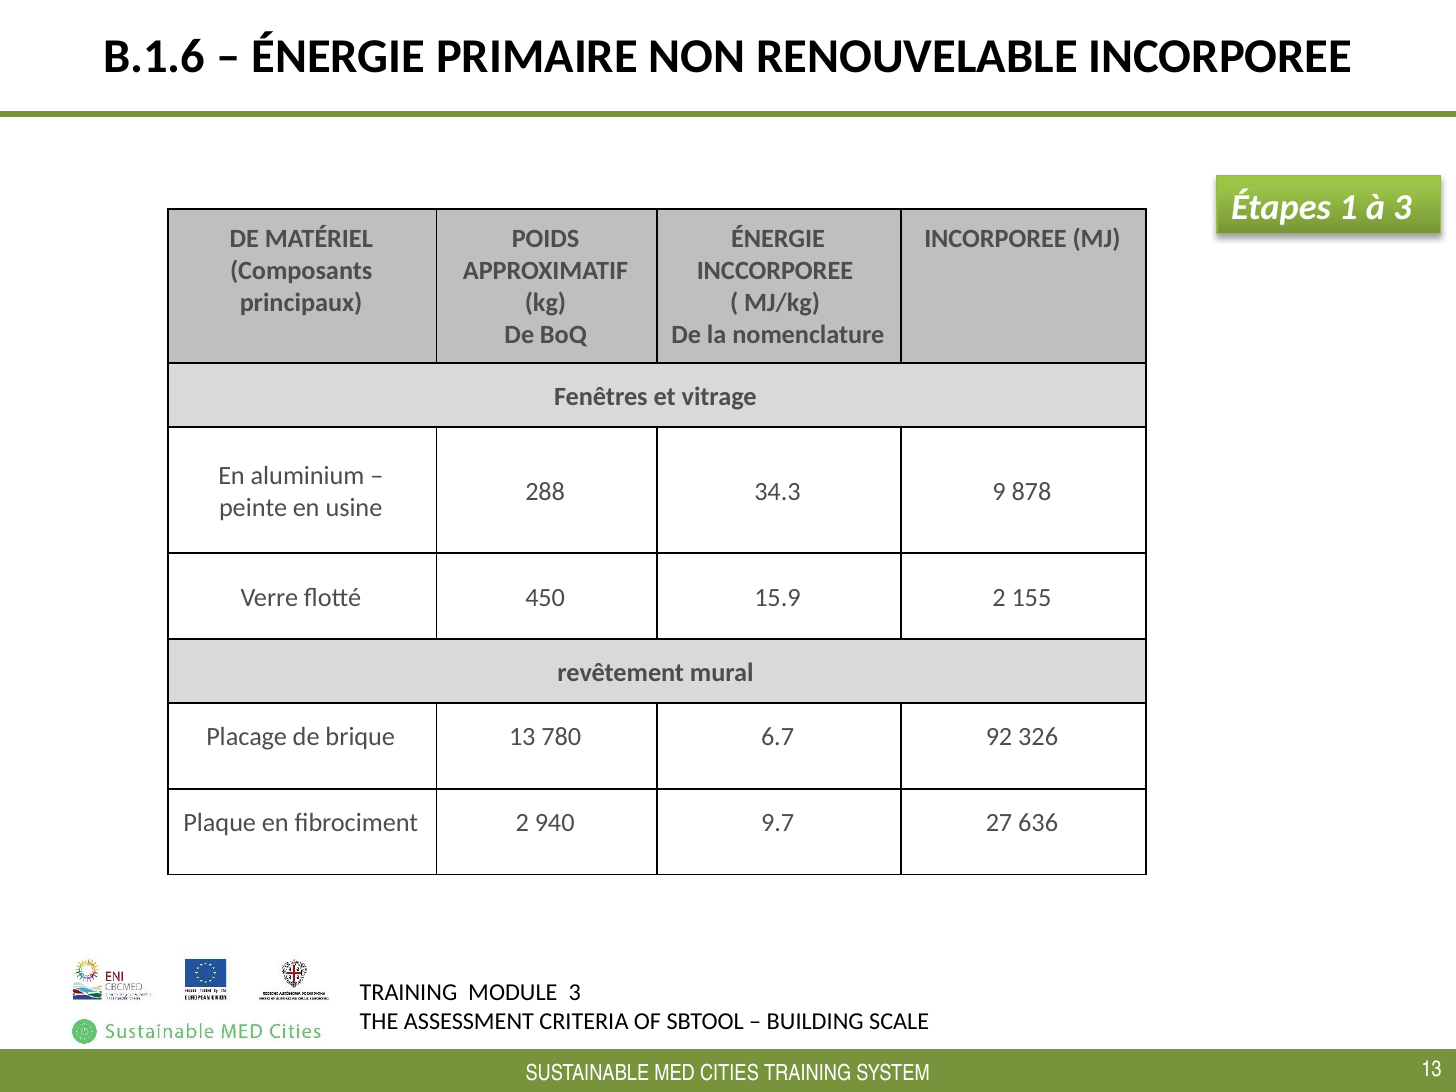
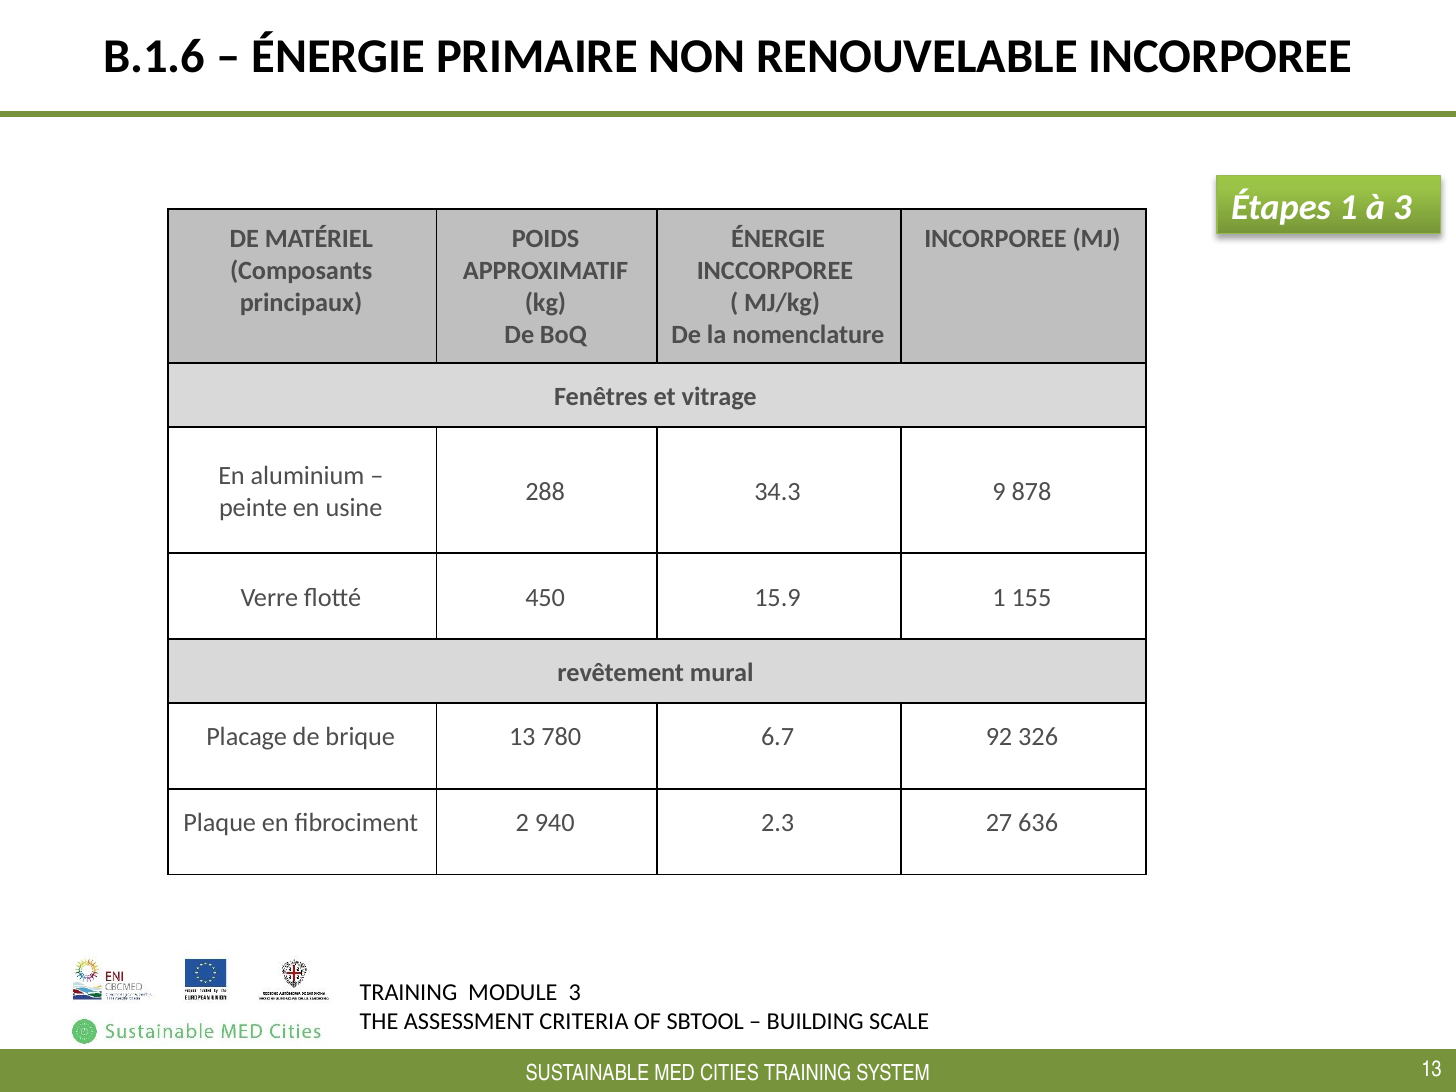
15.9 2: 2 -> 1 (999, 598)
9.7: 9.7 -> 2.3 (778, 823)
